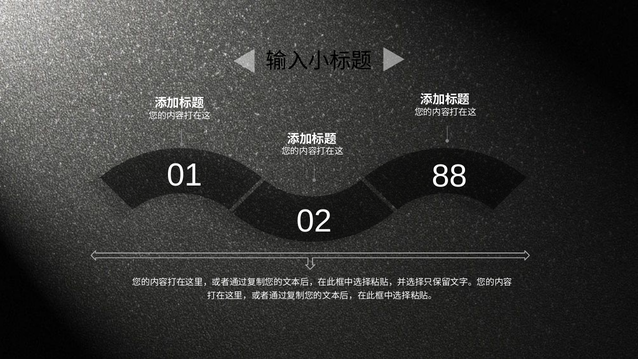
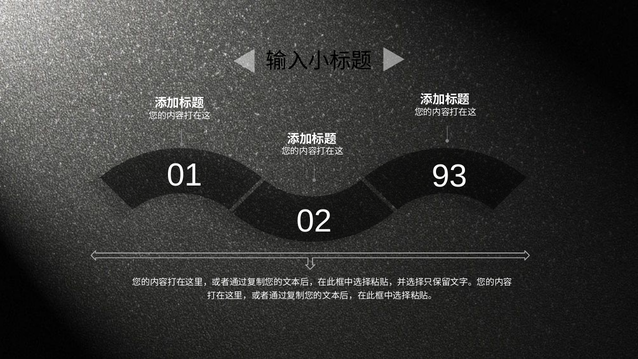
88: 88 -> 93 (449, 176)
